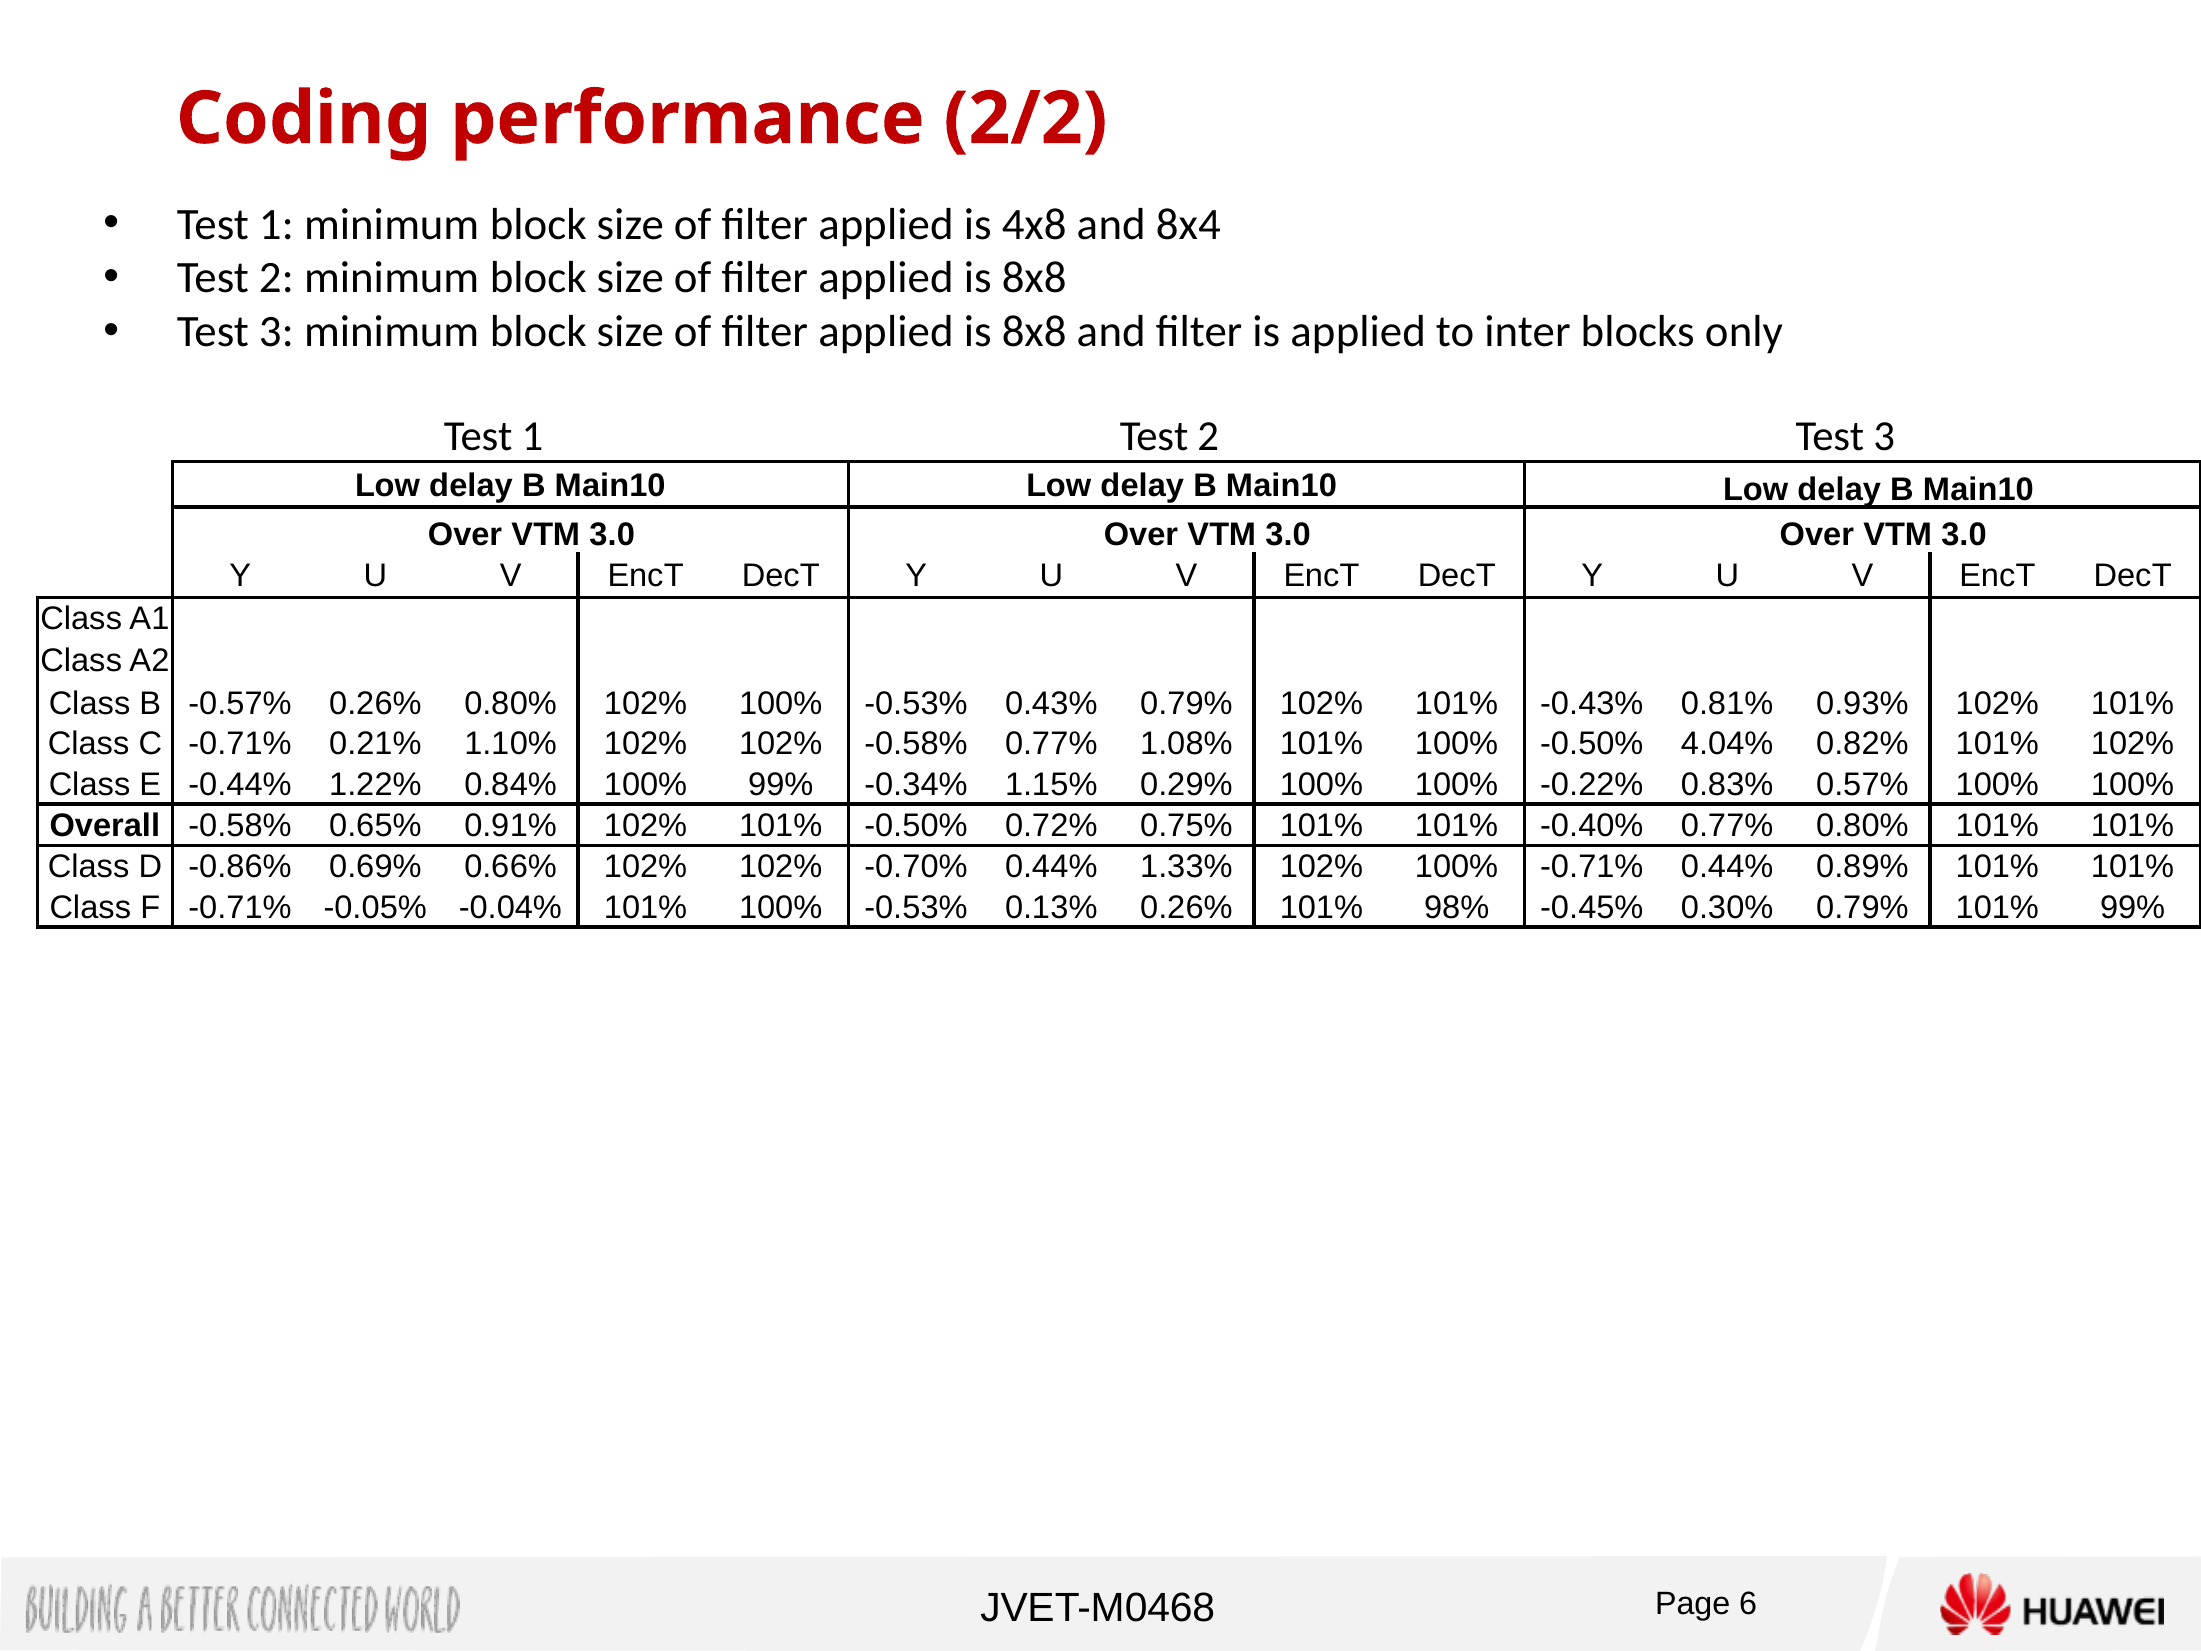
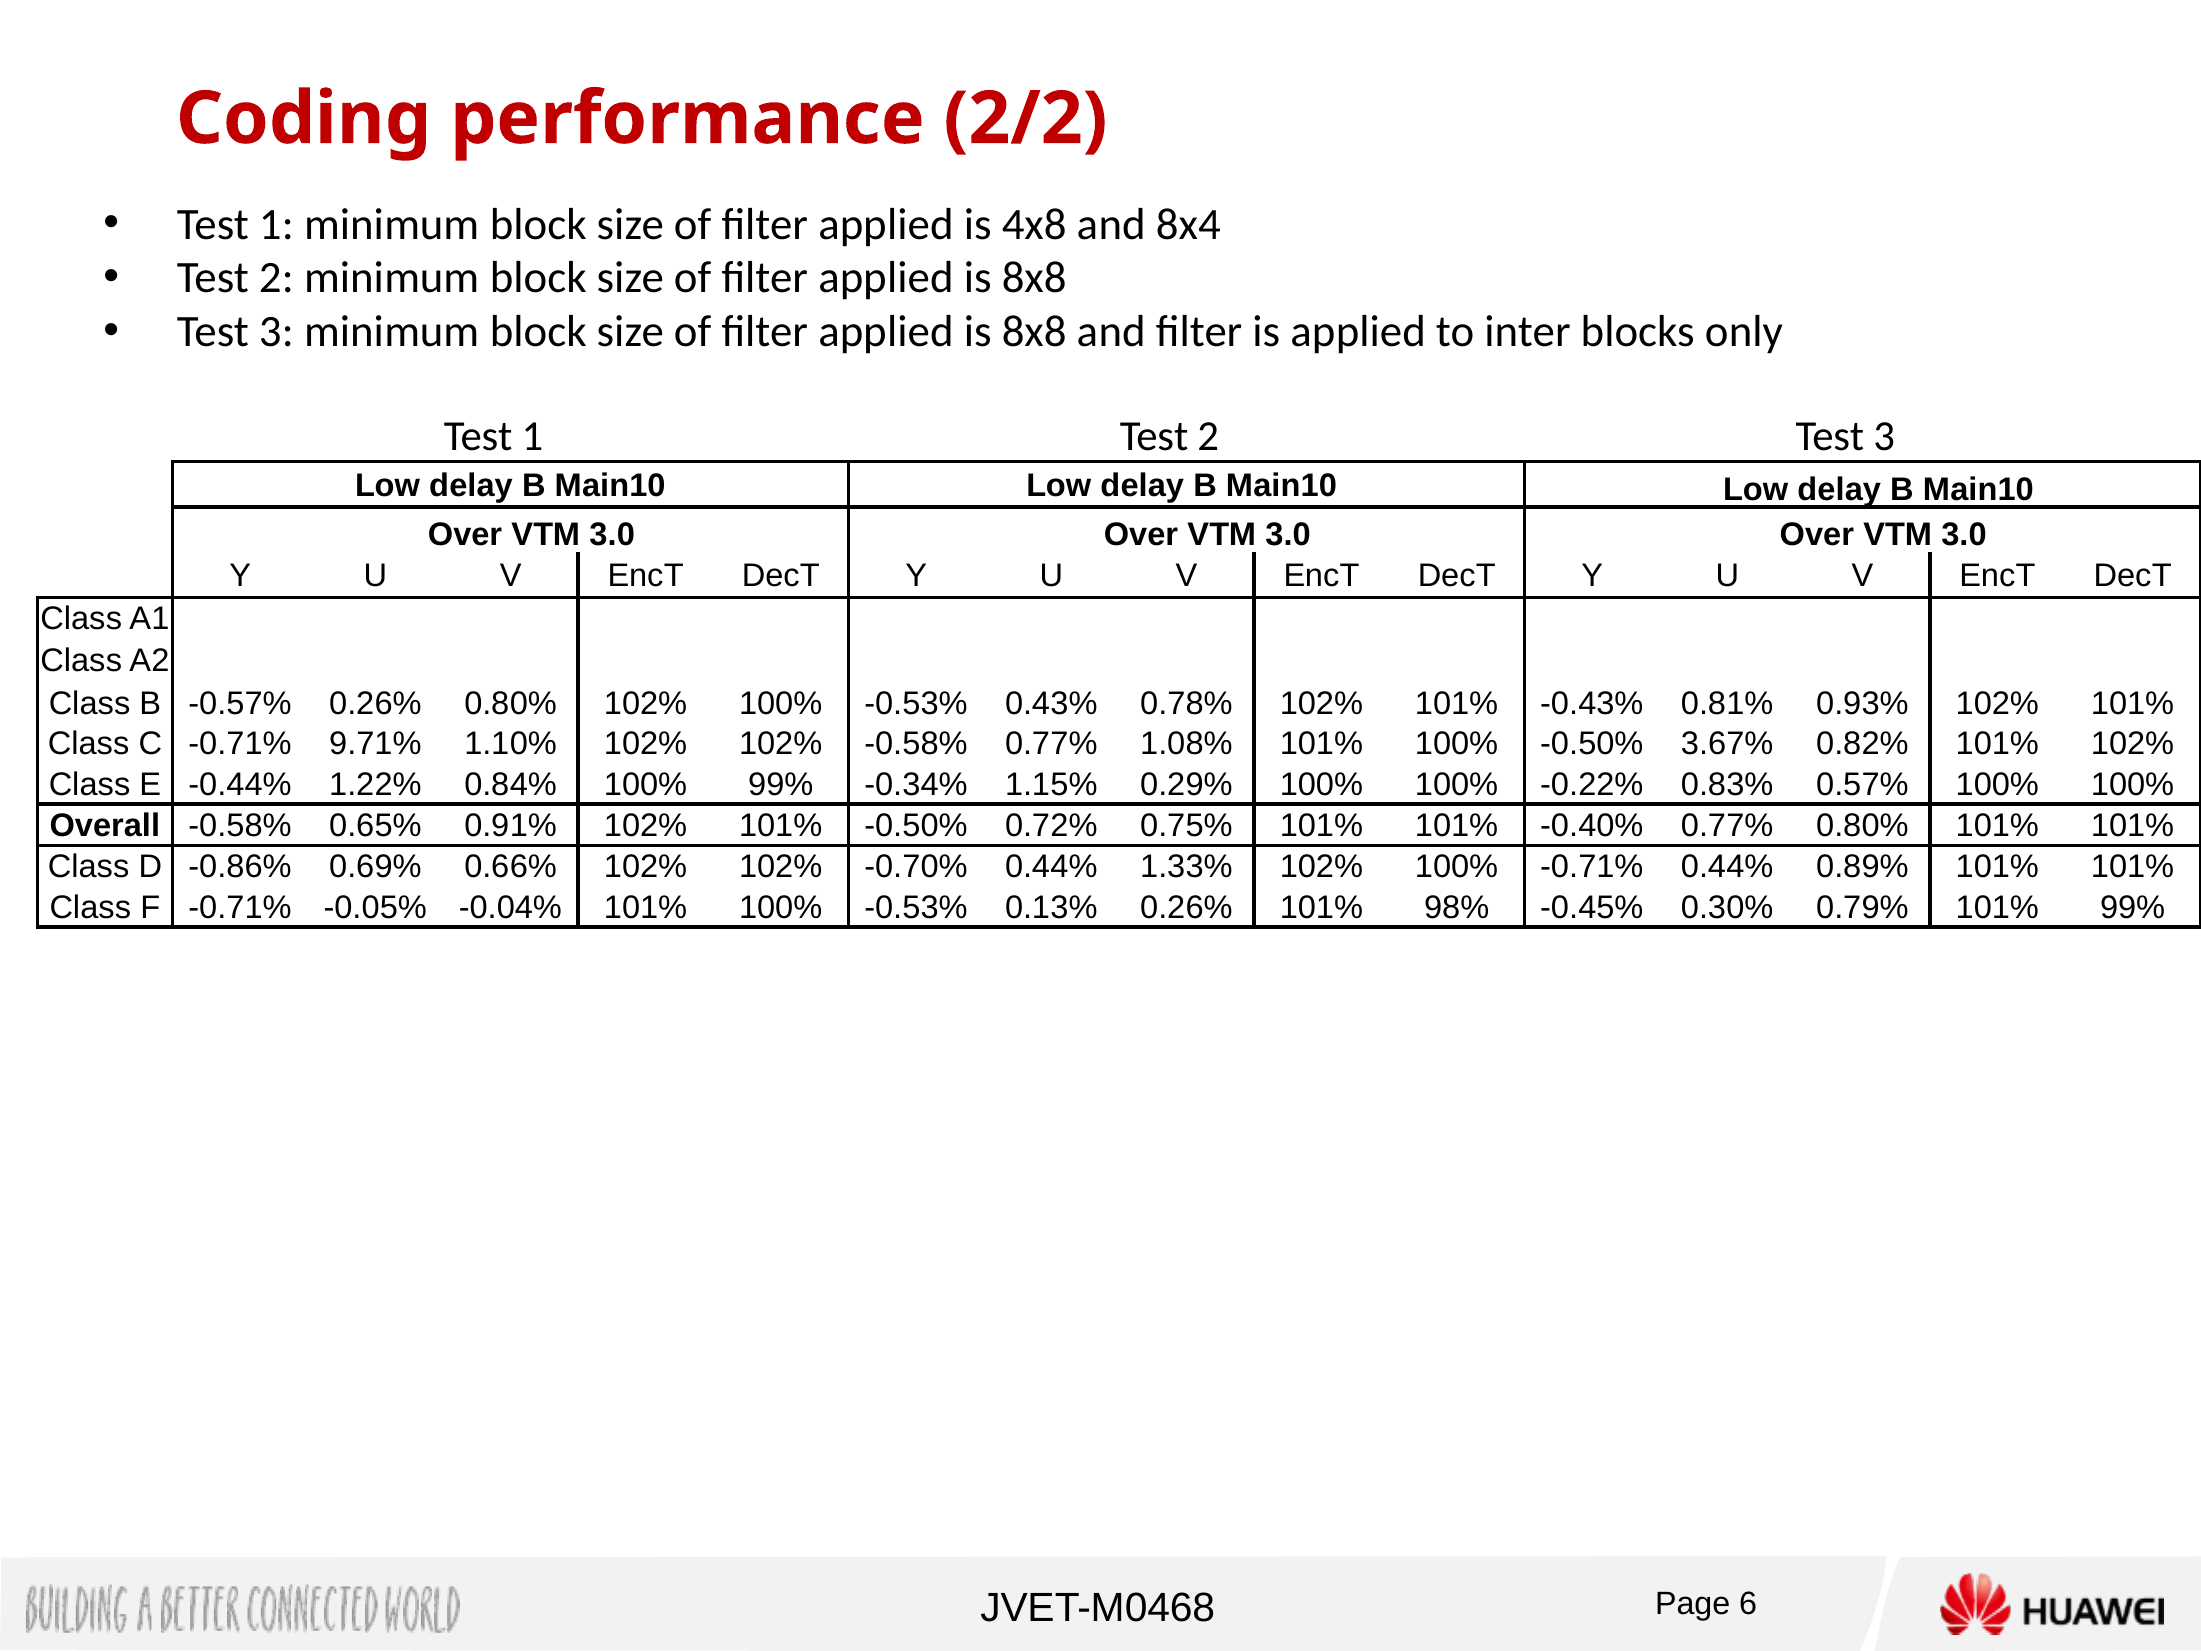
0.43% 0.79%: 0.79% -> 0.78% (1186, 704)
0.21%: 0.21% -> 9.71% (375, 744)
4.04%: 4.04% -> 3.67% (1727, 744)
